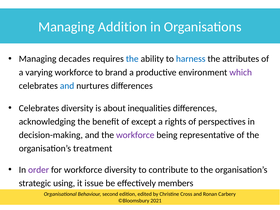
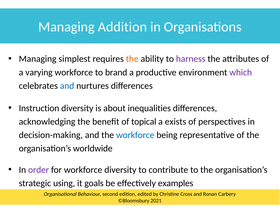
decades: decades -> simplest (75, 59)
the colour: blue -> orange (132, 59)
harness colour: blue -> purple (191, 59)
Celebrates: Celebrates -> Instruction (39, 108)
except: except -> topical (144, 122)
rights: rights -> exists (176, 122)
workforce colour: purple -> blue (135, 135)
treatment: treatment -> worldwide (93, 148)
issue: issue -> goals (94, 183)
members: members -> examples (176, 183)
